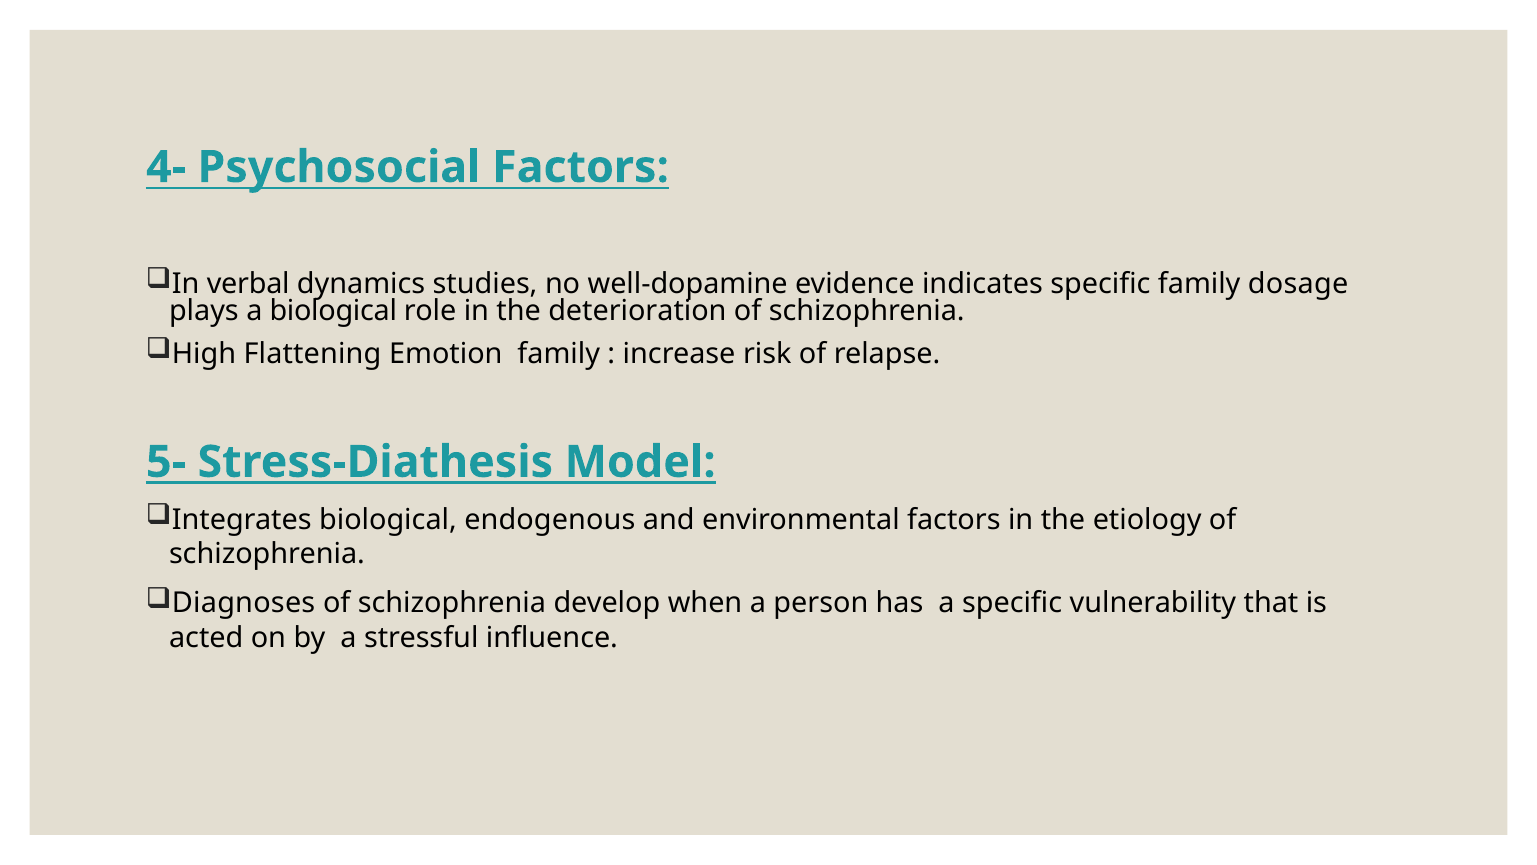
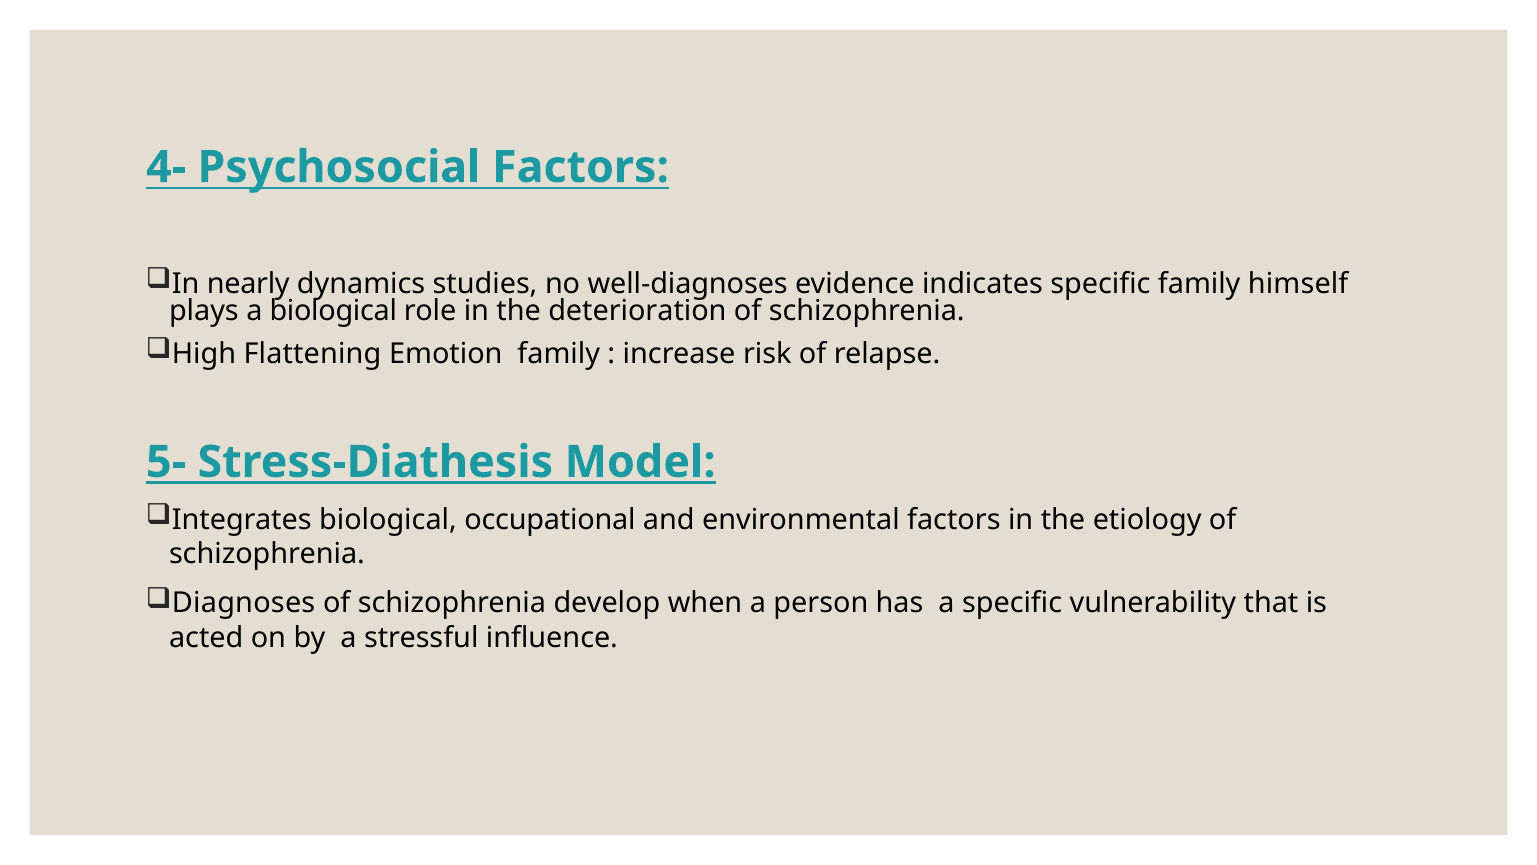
verbal: verbal -> nearly (248, 284)
well-dopamine: well-dopamine -> well-diagnoses (688, 284)
dosage: dosage -> himself (1298, 284)
endogenous: endogenous -> occupational (550, 519)
